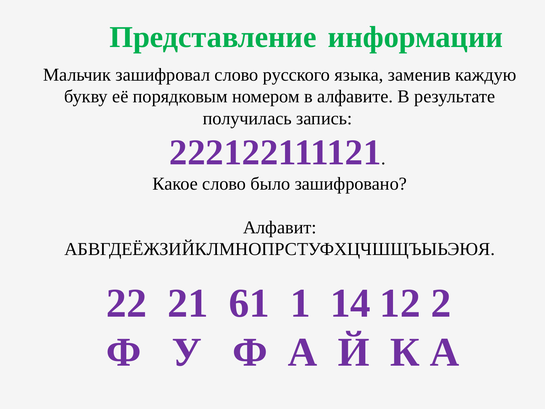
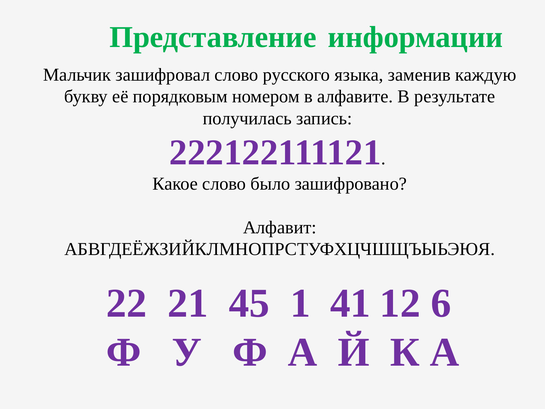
61: 61 -> 45 (249, 303)
14: 14 -> 41 (350, 303)
2: 2 -> 6 (441, 303)
